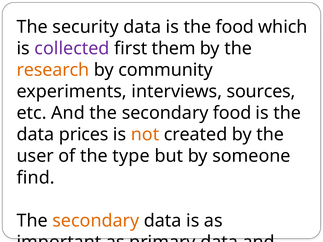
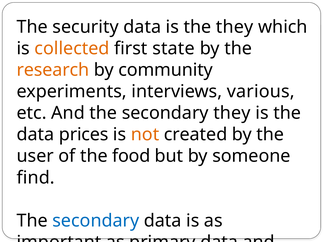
the food: food -> they (235, 27)
collected colour: purple -> orange (72, 49)
them: them -> state (174, 49)
sources: sources -> various (261, 92)
secondary food: food -> they (232, 113)
type: type -> food (131, 156)
secondary colour: orange -> blue (96, 221)
